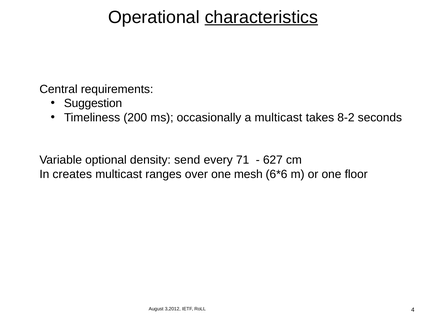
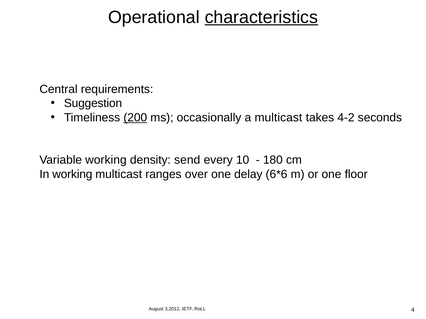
200 underline: none -> present (135, 118)
8-2: 8-2 -> 4-2 (346, 118)
Variable optional: optional -> working (106, 160)
71: 71 -> 10 (243, 160)
627: 627 -> 180 (273, 160)
In creates: creates -> working (72, 174)
mesh: mesh -> delay (248, 174)
